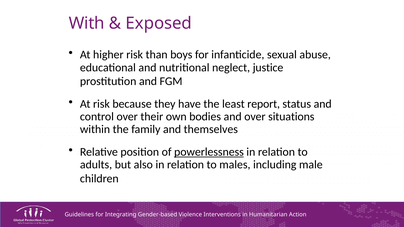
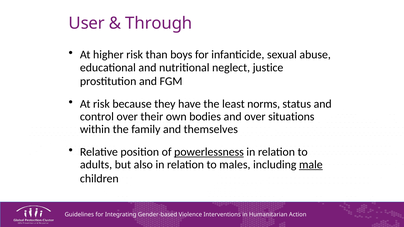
With: With -> User (87, 23)
Exposed: Exposed -> Through (159, 23)
report: report -> norms (264, 104)
male underline: none -> present (311, 165)
